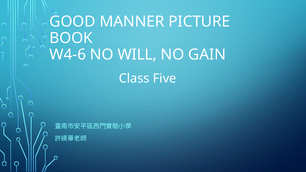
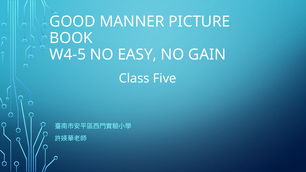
W4-6: W4-6 -> W4-5 (68, 55)
WILL: WILL -> EASY (137, 55)
